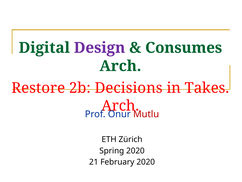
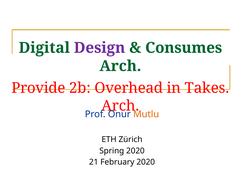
Restore: Restore -> Provide (38, 88)
Decisions: Decisions -> Overhead (129, 88)
Mutlu colour: red -> orange (146, 114)
